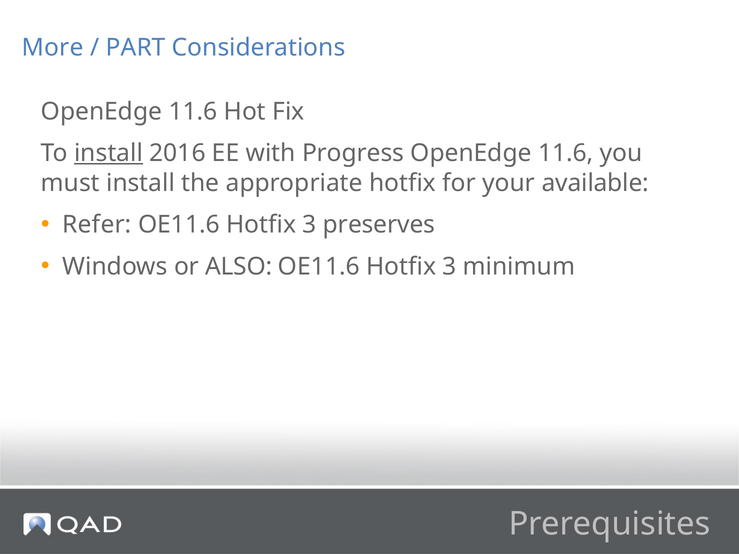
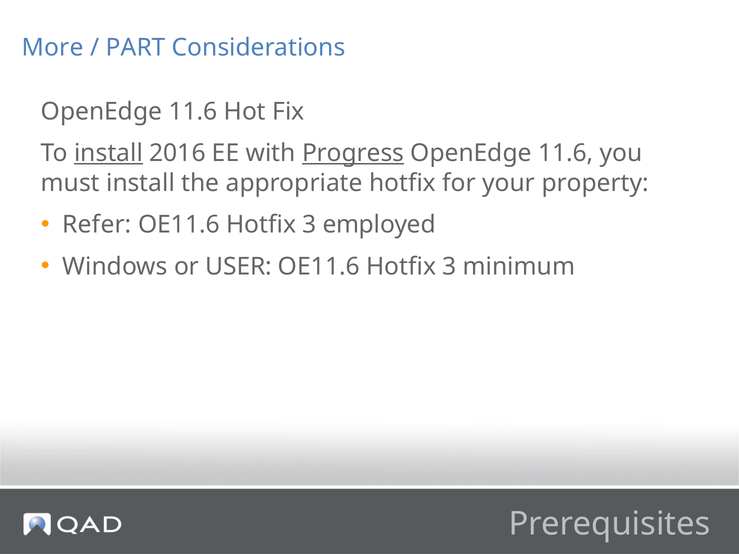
Progress underline: none -> present (353, 153)
available: available -> property (595, 183)
preserves: preserves -> employed (379, 225)
ALSO: ALSO -> USER (239, 267)
